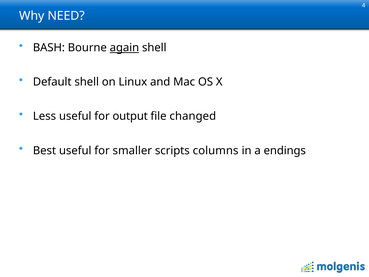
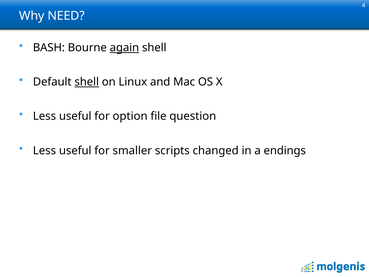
shell underline: none -> present (87, 82)
output: output -> option (130, 116)
changed: changed -> question (193, 116)
Best: Best -> Less (44, 150)
columns: columns -> changed (216, 150)
